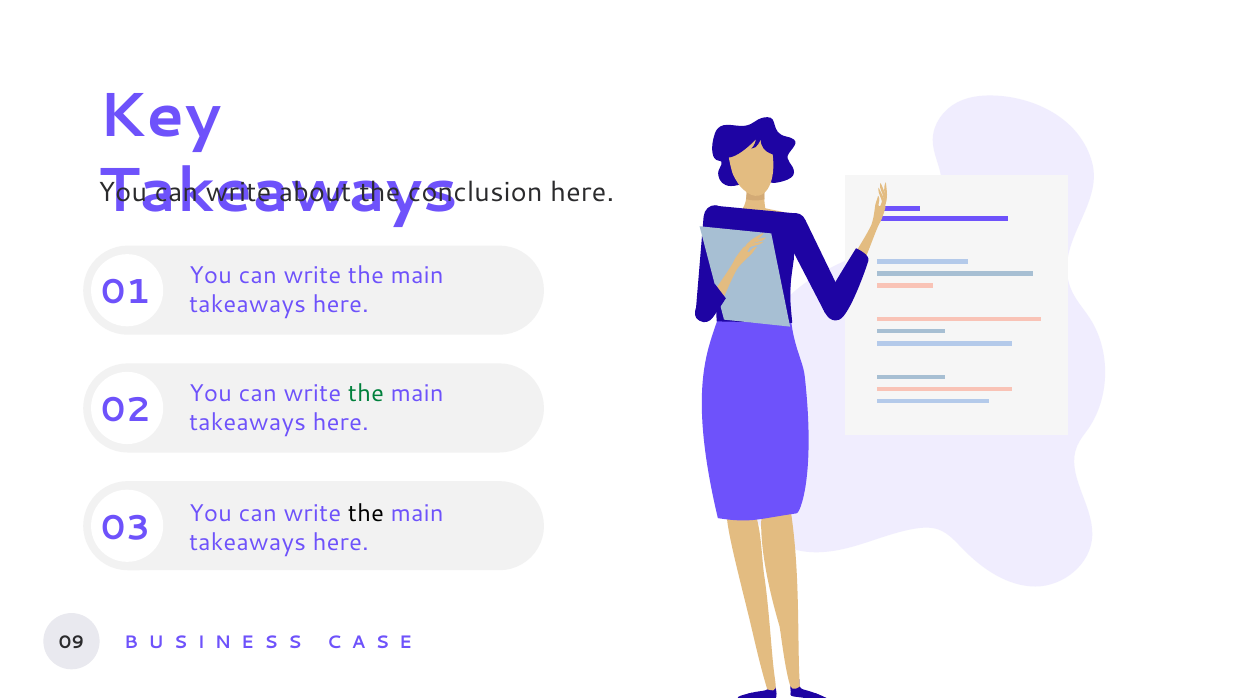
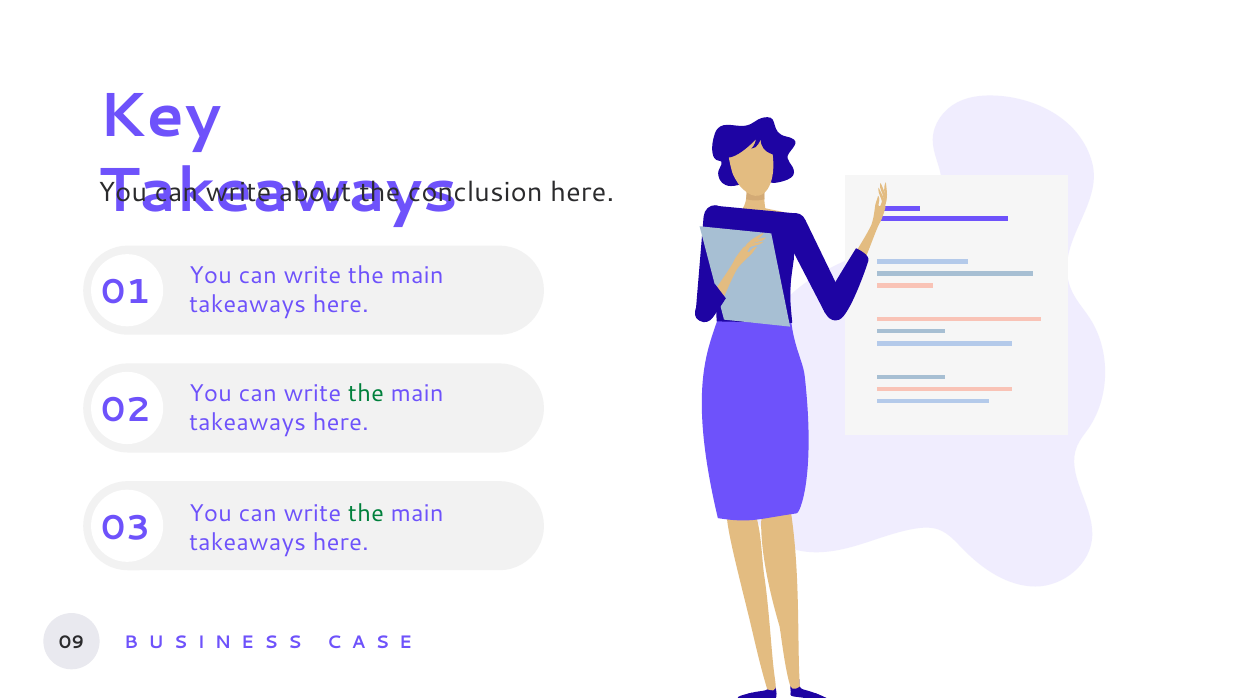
the colour: black -> green (366, 514)
